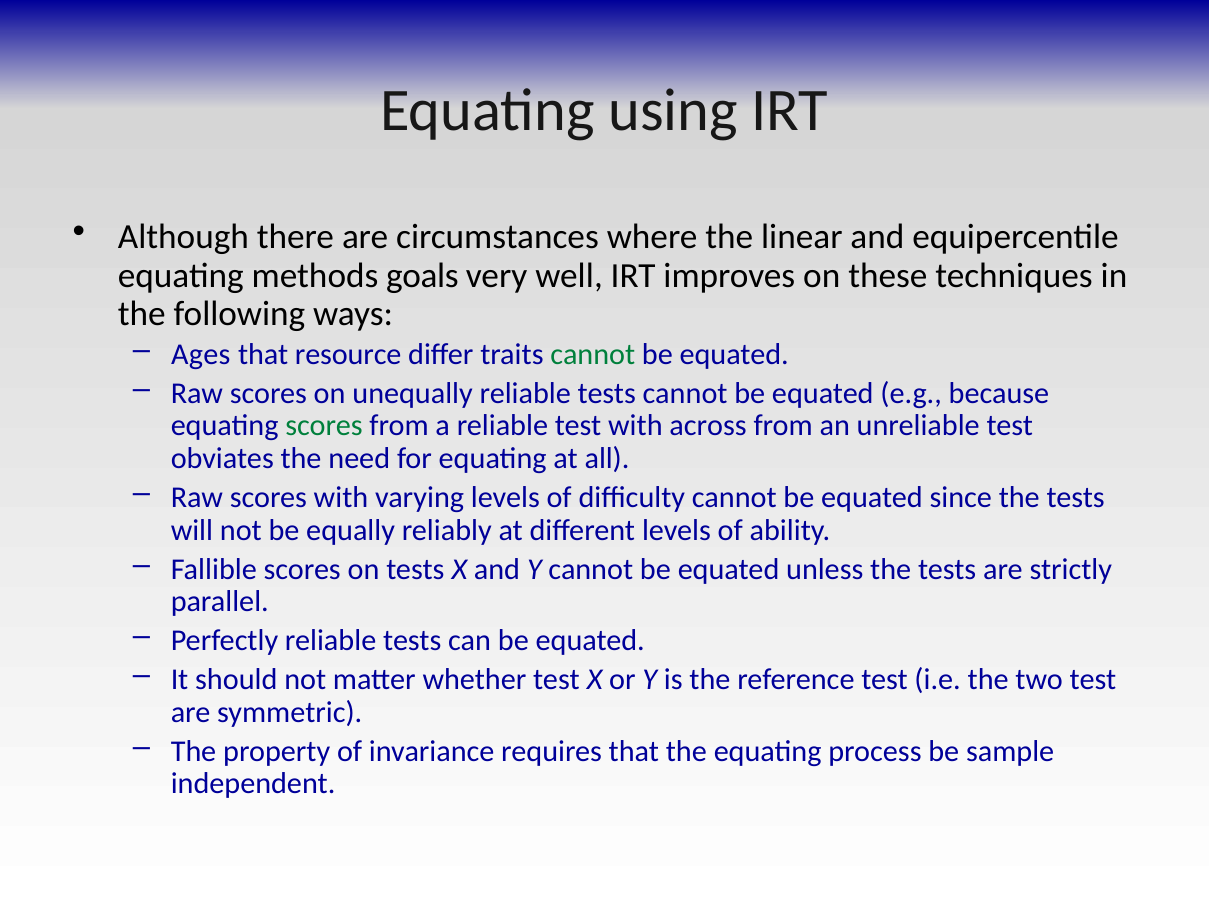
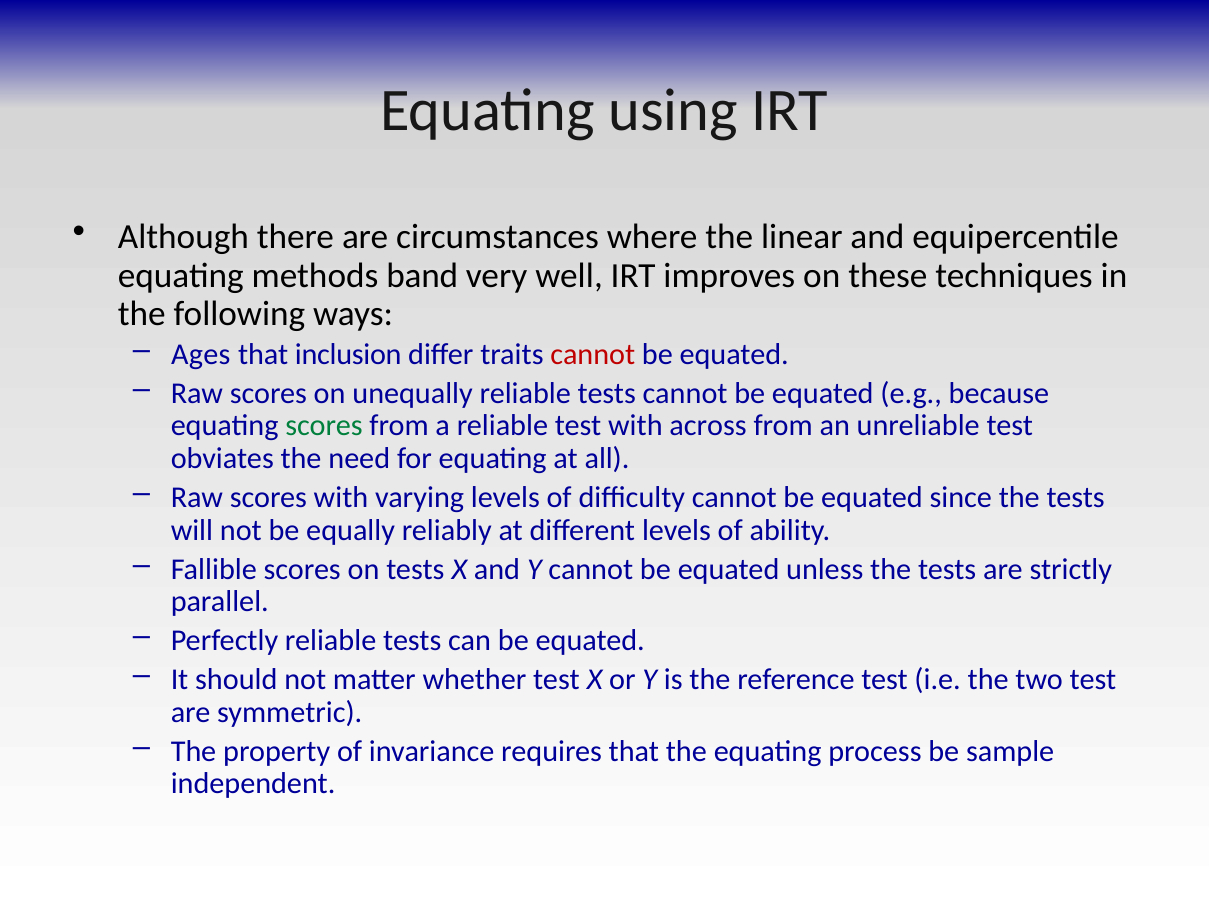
goals: goals -> band (422, 276)
resource: resource -> inclusion (348, 355)
cannot colour: green -> red (593, 355)
